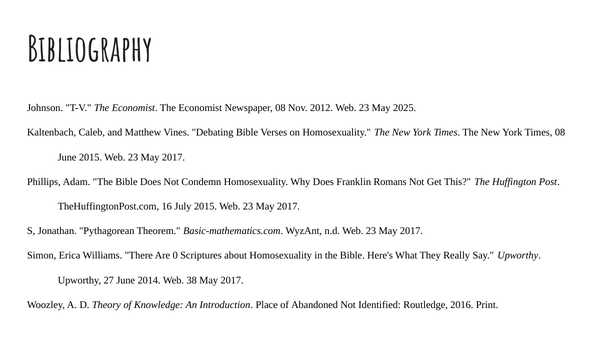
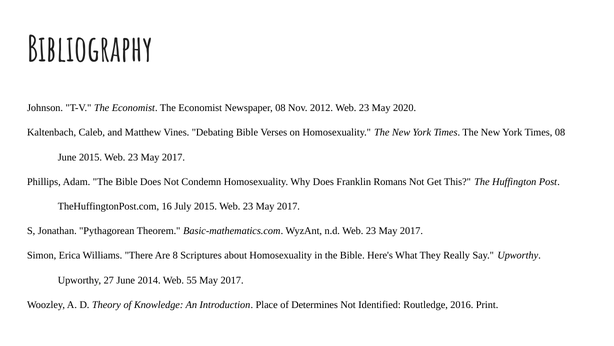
2025: 2025 -> 2020 (405, 108)
0: 0 -> 8 (175, 255)
38: 38 -> 55 (192, 280)
Abandoned: Abandoned -> Determines (315, 304)
